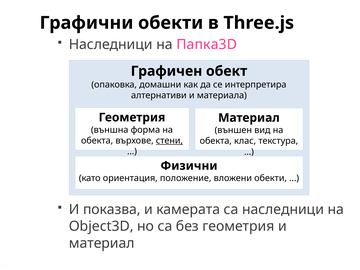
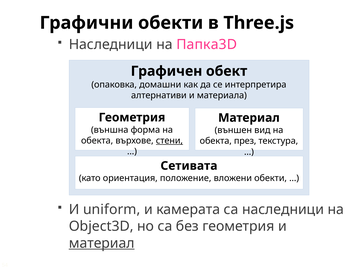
клас: клас -> през (245, 141)
Физични: Физични -> Сетивата (189, 166)
показва: показва -> uniform (112, 210)
материал underline: none -> present (102, 243)
